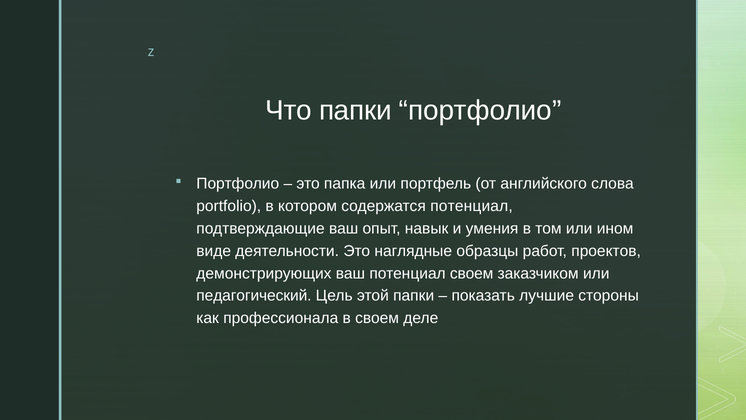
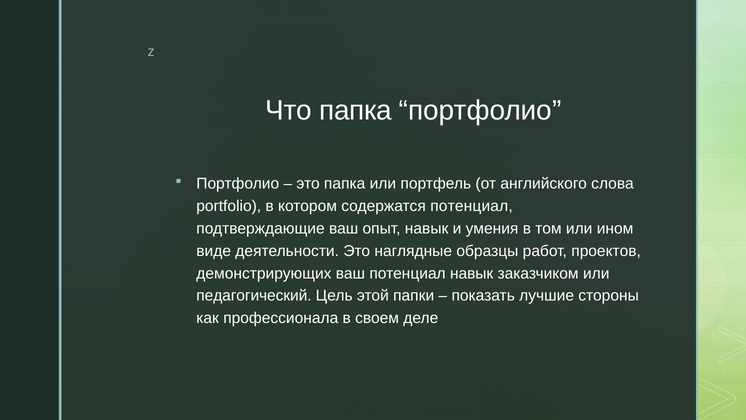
Что папки: папки -> папка (355, 110)
потенциал своем: своем -> навык (472, 273)
